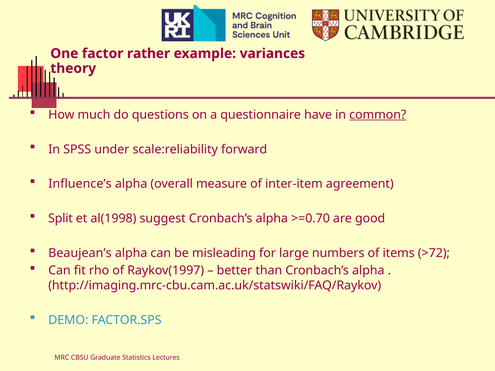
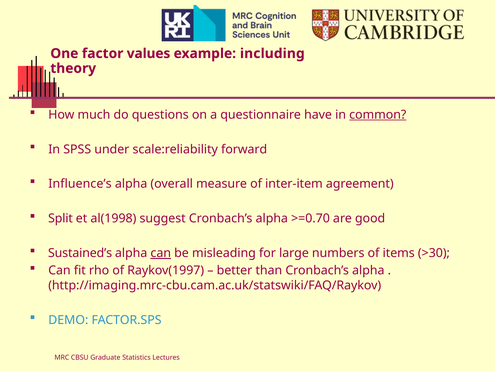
rather: rather -> values (149, 54)
variances: variances -> including (272, 54)
Beaujean’s: Beaujean’s -> Sustained’s (80, 253)
can underline: none -> present (161, 253)
>72: >72 -> >30 (434, 253)
